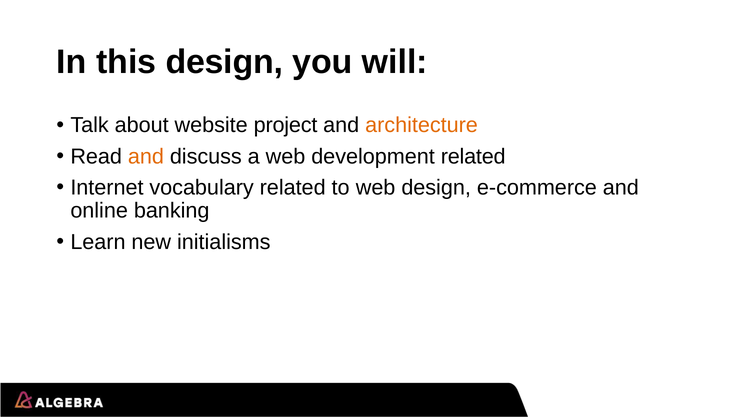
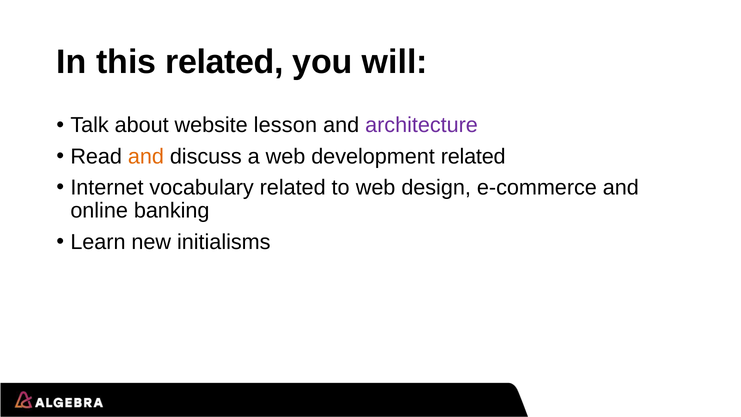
this design: design -> related (224, 62)
project: project -> lesson (285, 125)
architecture colour: orange -> purple (422, 125)
